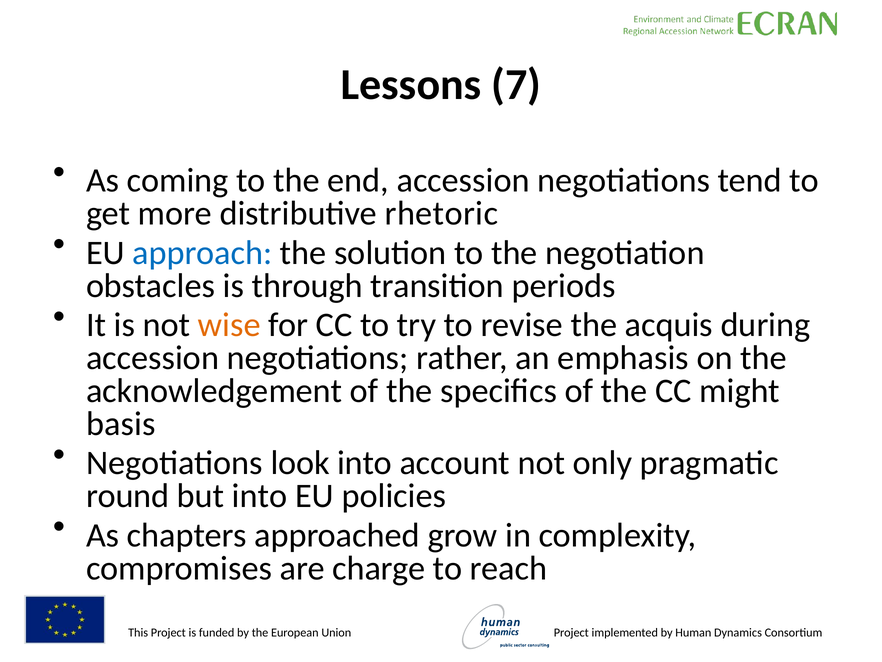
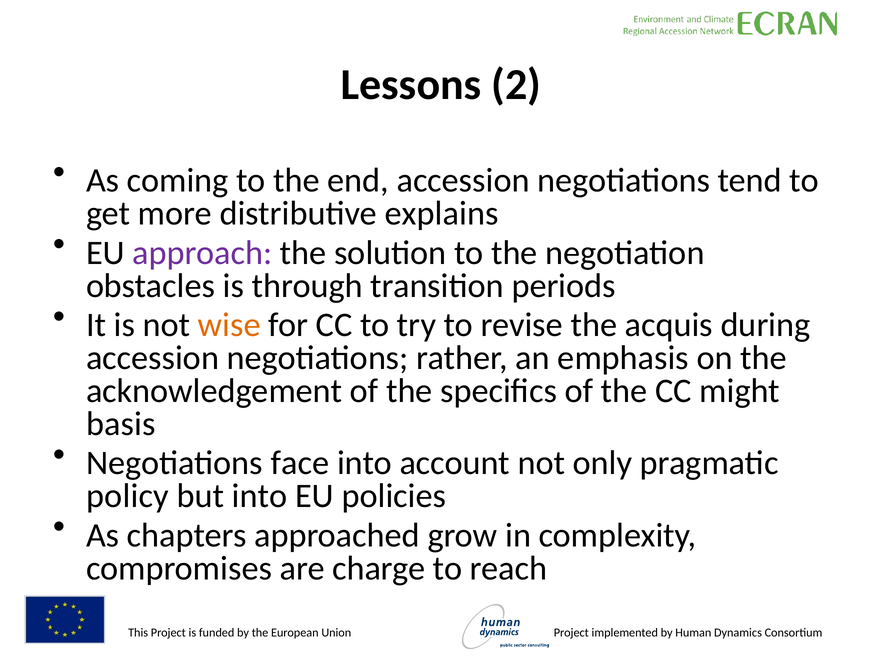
7: 7 -> 2 (516, 85)
rhetoric: rhetoric -> explains (442, 213)
approach colour: blue -> purple (202, 253)
look: look -> face (300, 463)
round: round -> policy (127, 496)
